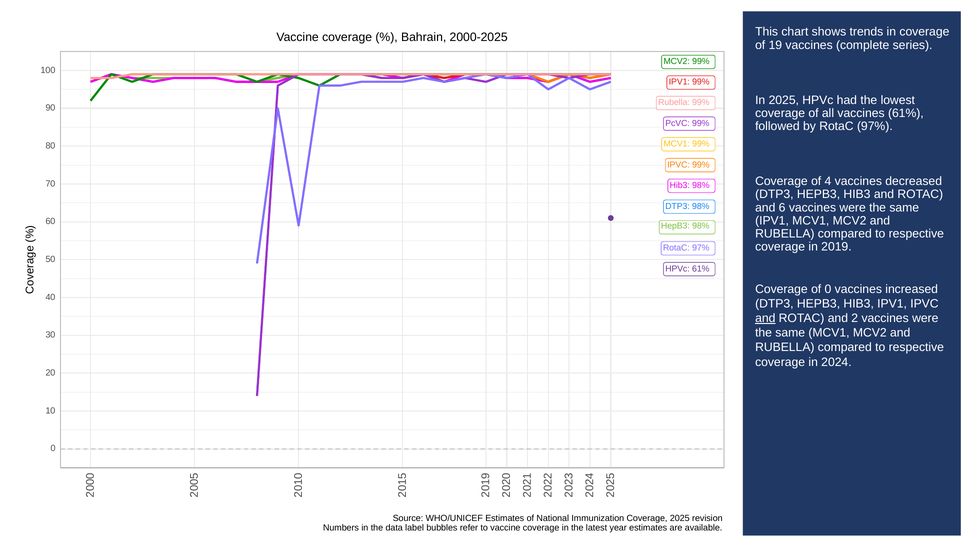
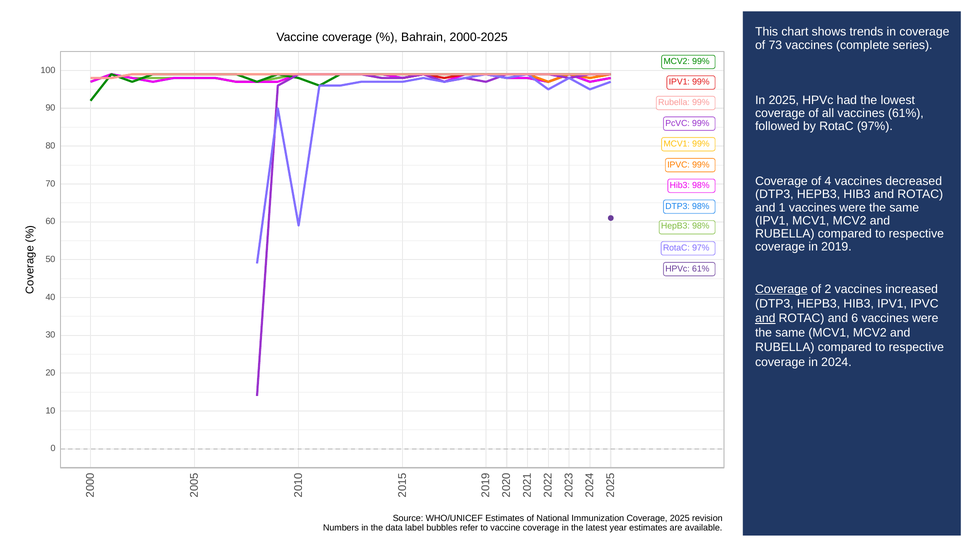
19: 19 -> 73 (775, 45)
and 6: 6 -> 1 (782, 208)
Coverage underline: none -> present (781, 289)
of 0: 0 -> 2 (828, 289)
and 2: 2 -> 6 (855, 318)
